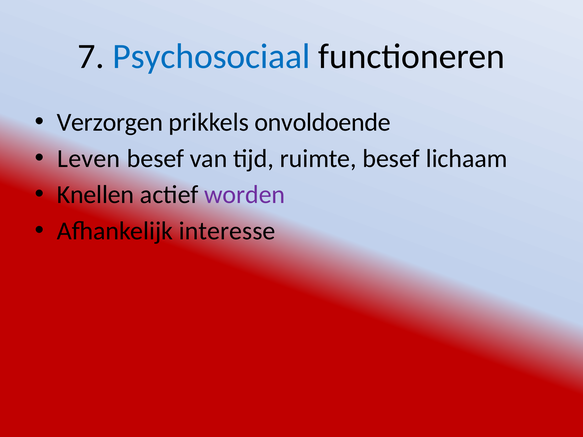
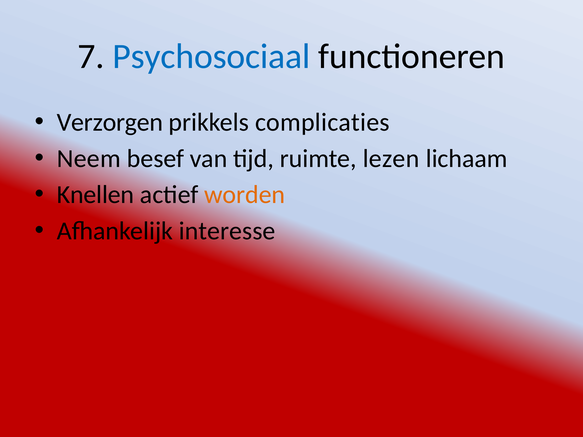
onvoldoende: onvoldoende -> complicaties (322, 122)
Leven: Leven -> Neem (89, 159)
ruimte besef: besef -> lezen (391, 159)
worden colour: purple -> orange (245, 195)
